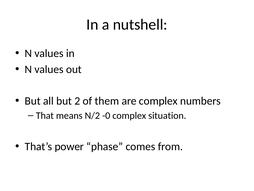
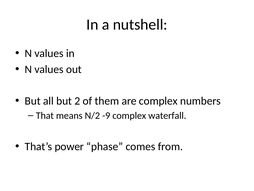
-0: -0 -> -9 (106, 115)
situation: situation -> waterfall (167, 115)
